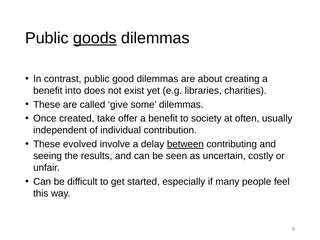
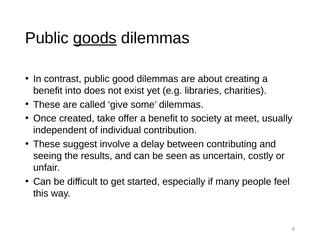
often: often -> meet (247, 118)
evolved: evolved -> suggest (80, 144)
between underline: present -> none (185, 144)
